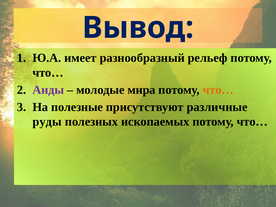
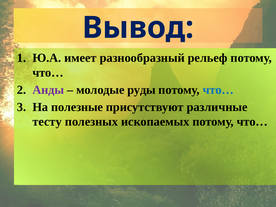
мира: мира -> руды (141, 90)
что… colour: orange -> blue (218, 90)
руды: руды -> тесту (47, 122)
